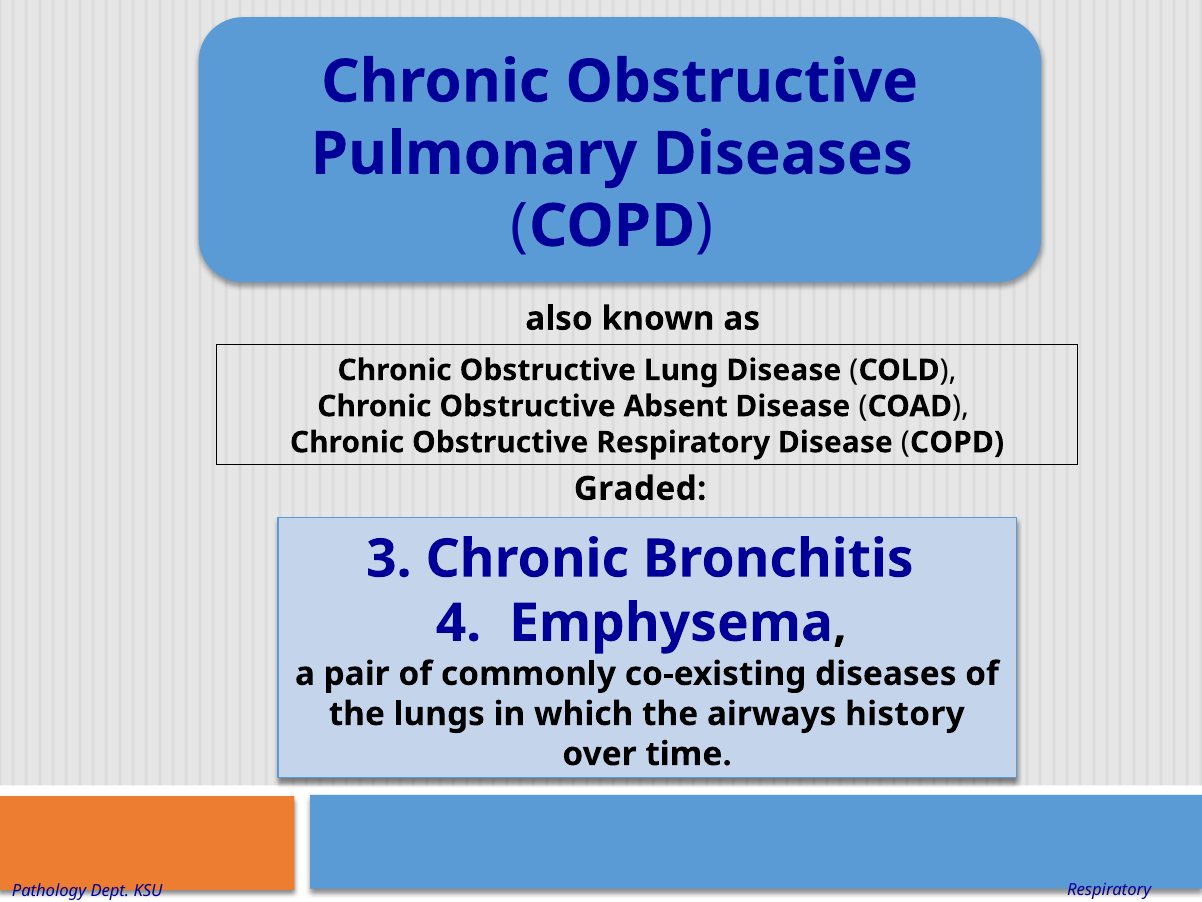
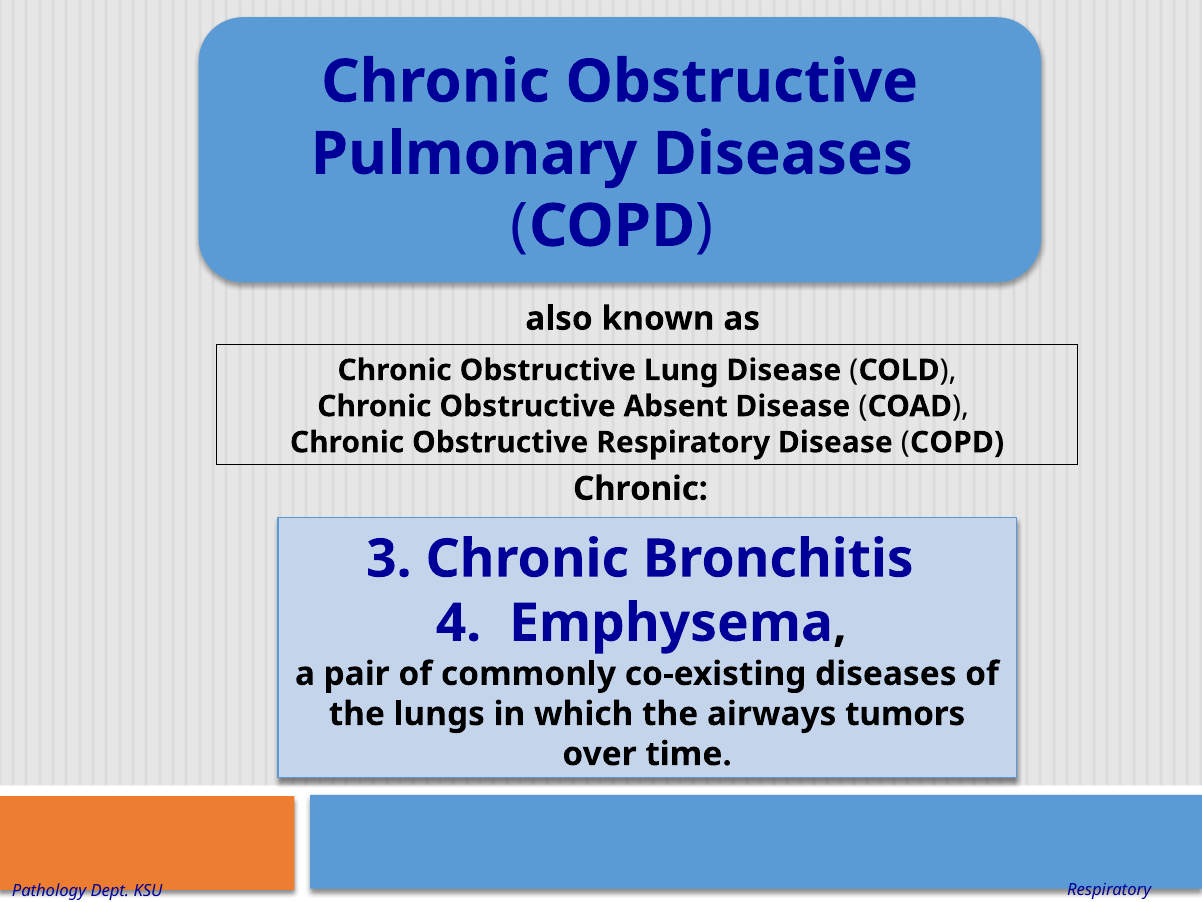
Graded: Graded -> Chronic (640, 489)
history: history -> tumors (905, 714)
